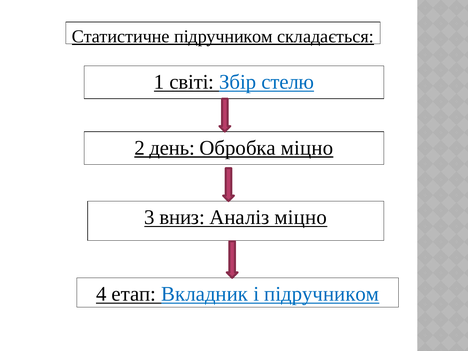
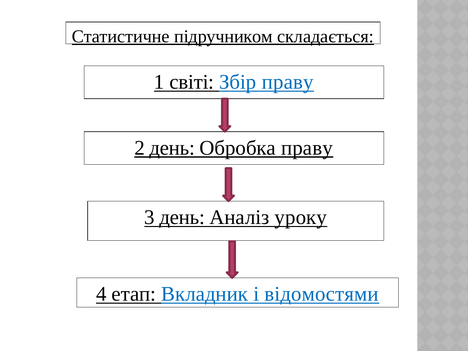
Збір стелю: стелю -> праву (288, 82)
Обробка міцно: міцно -> праву (307, 148)
3 вниз: вниз -> день (182, 217)
Аналіз міцно: міцно -> уроку (301, 217)
і підручником: підручником -> відомостями (322, 294)
